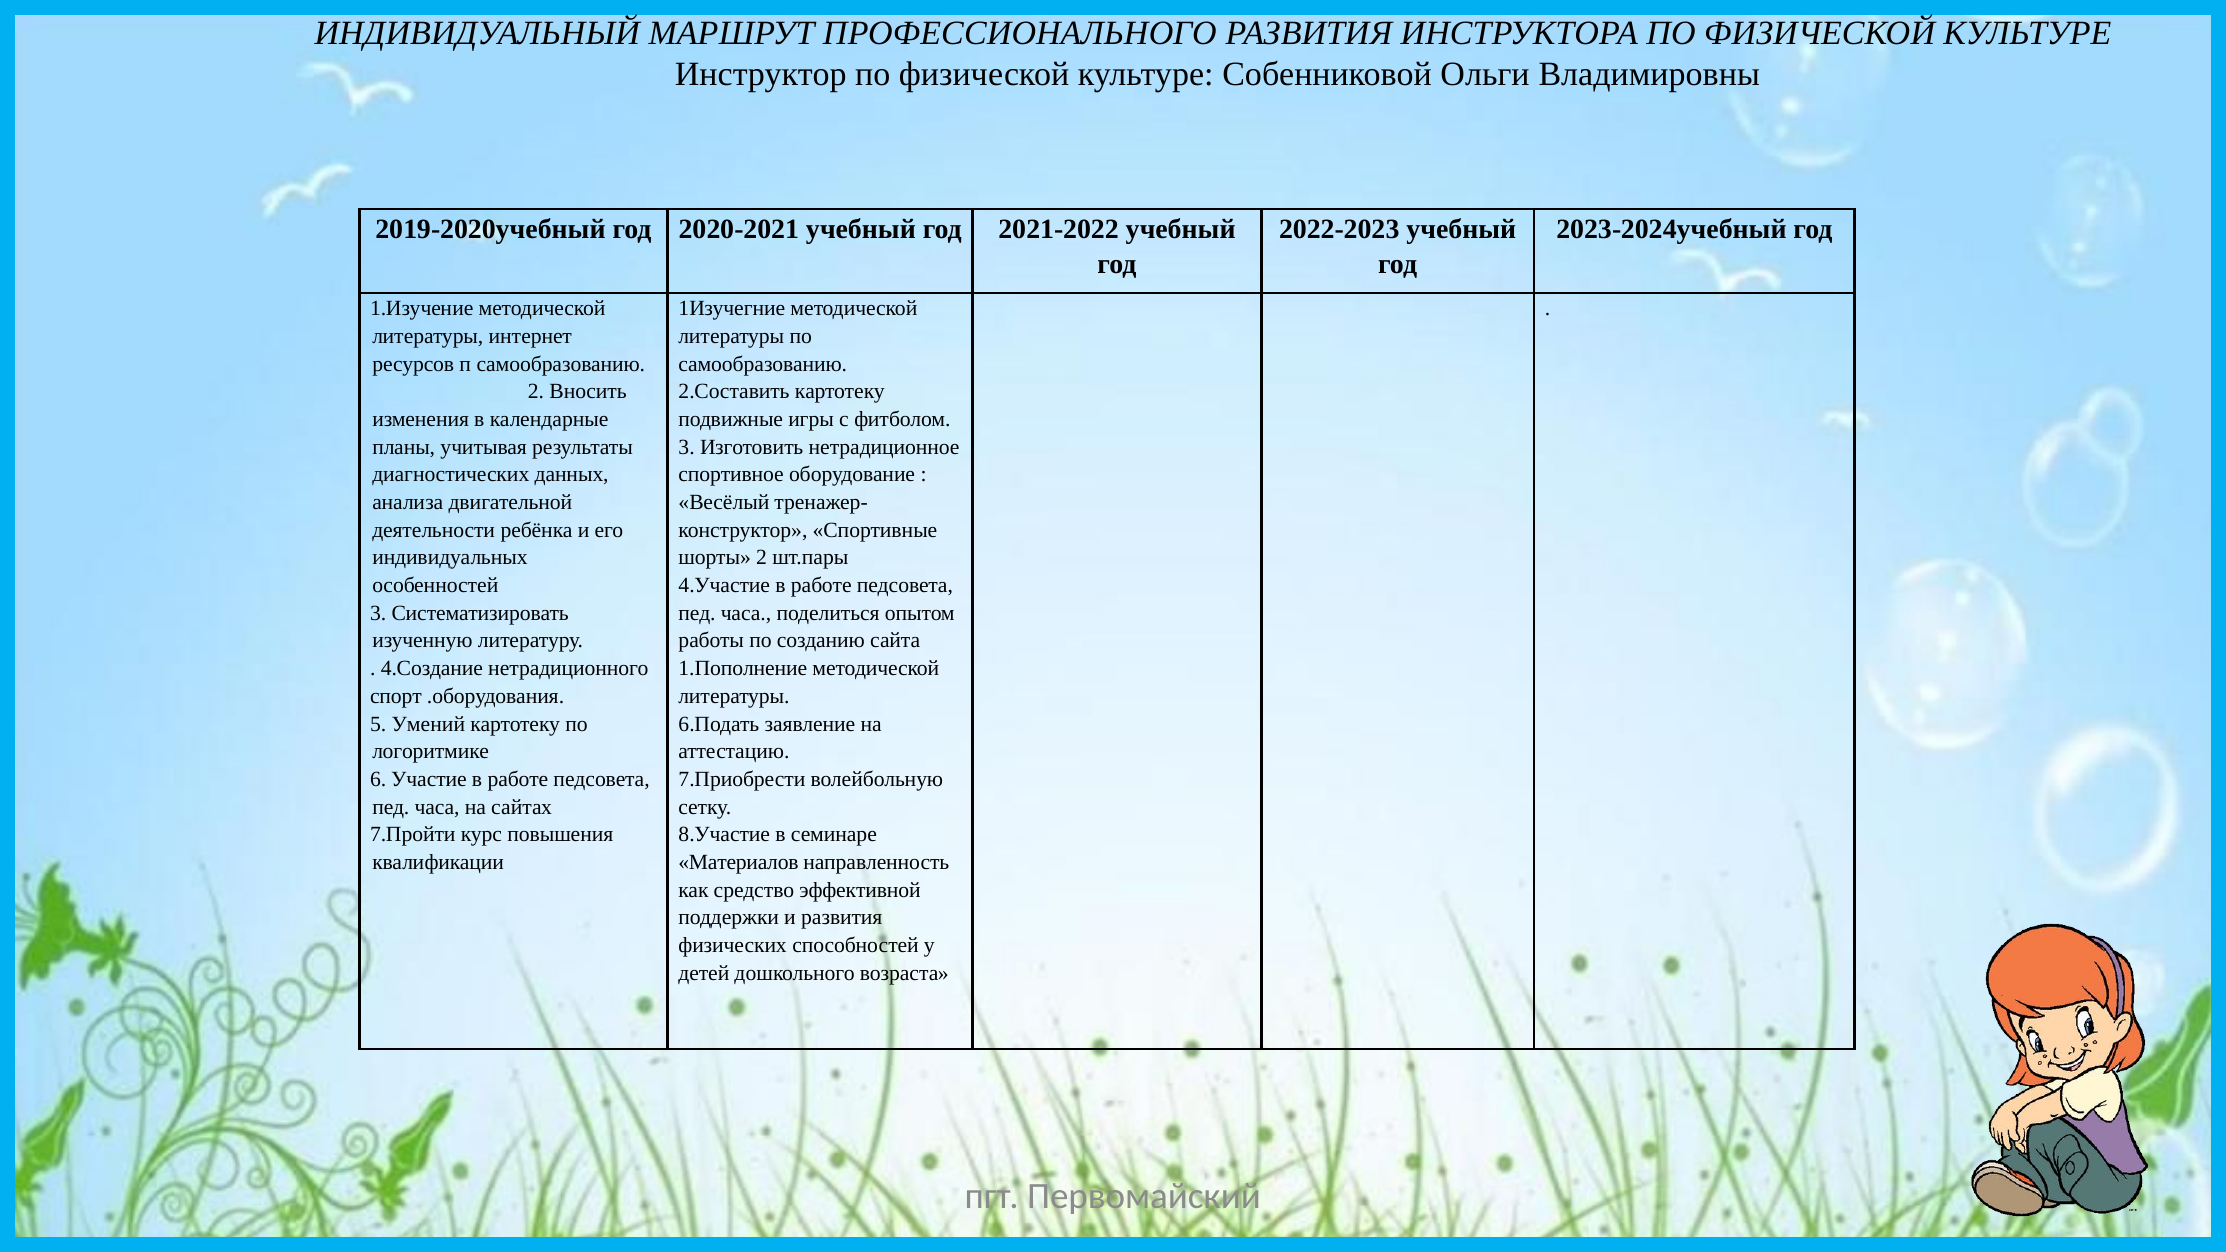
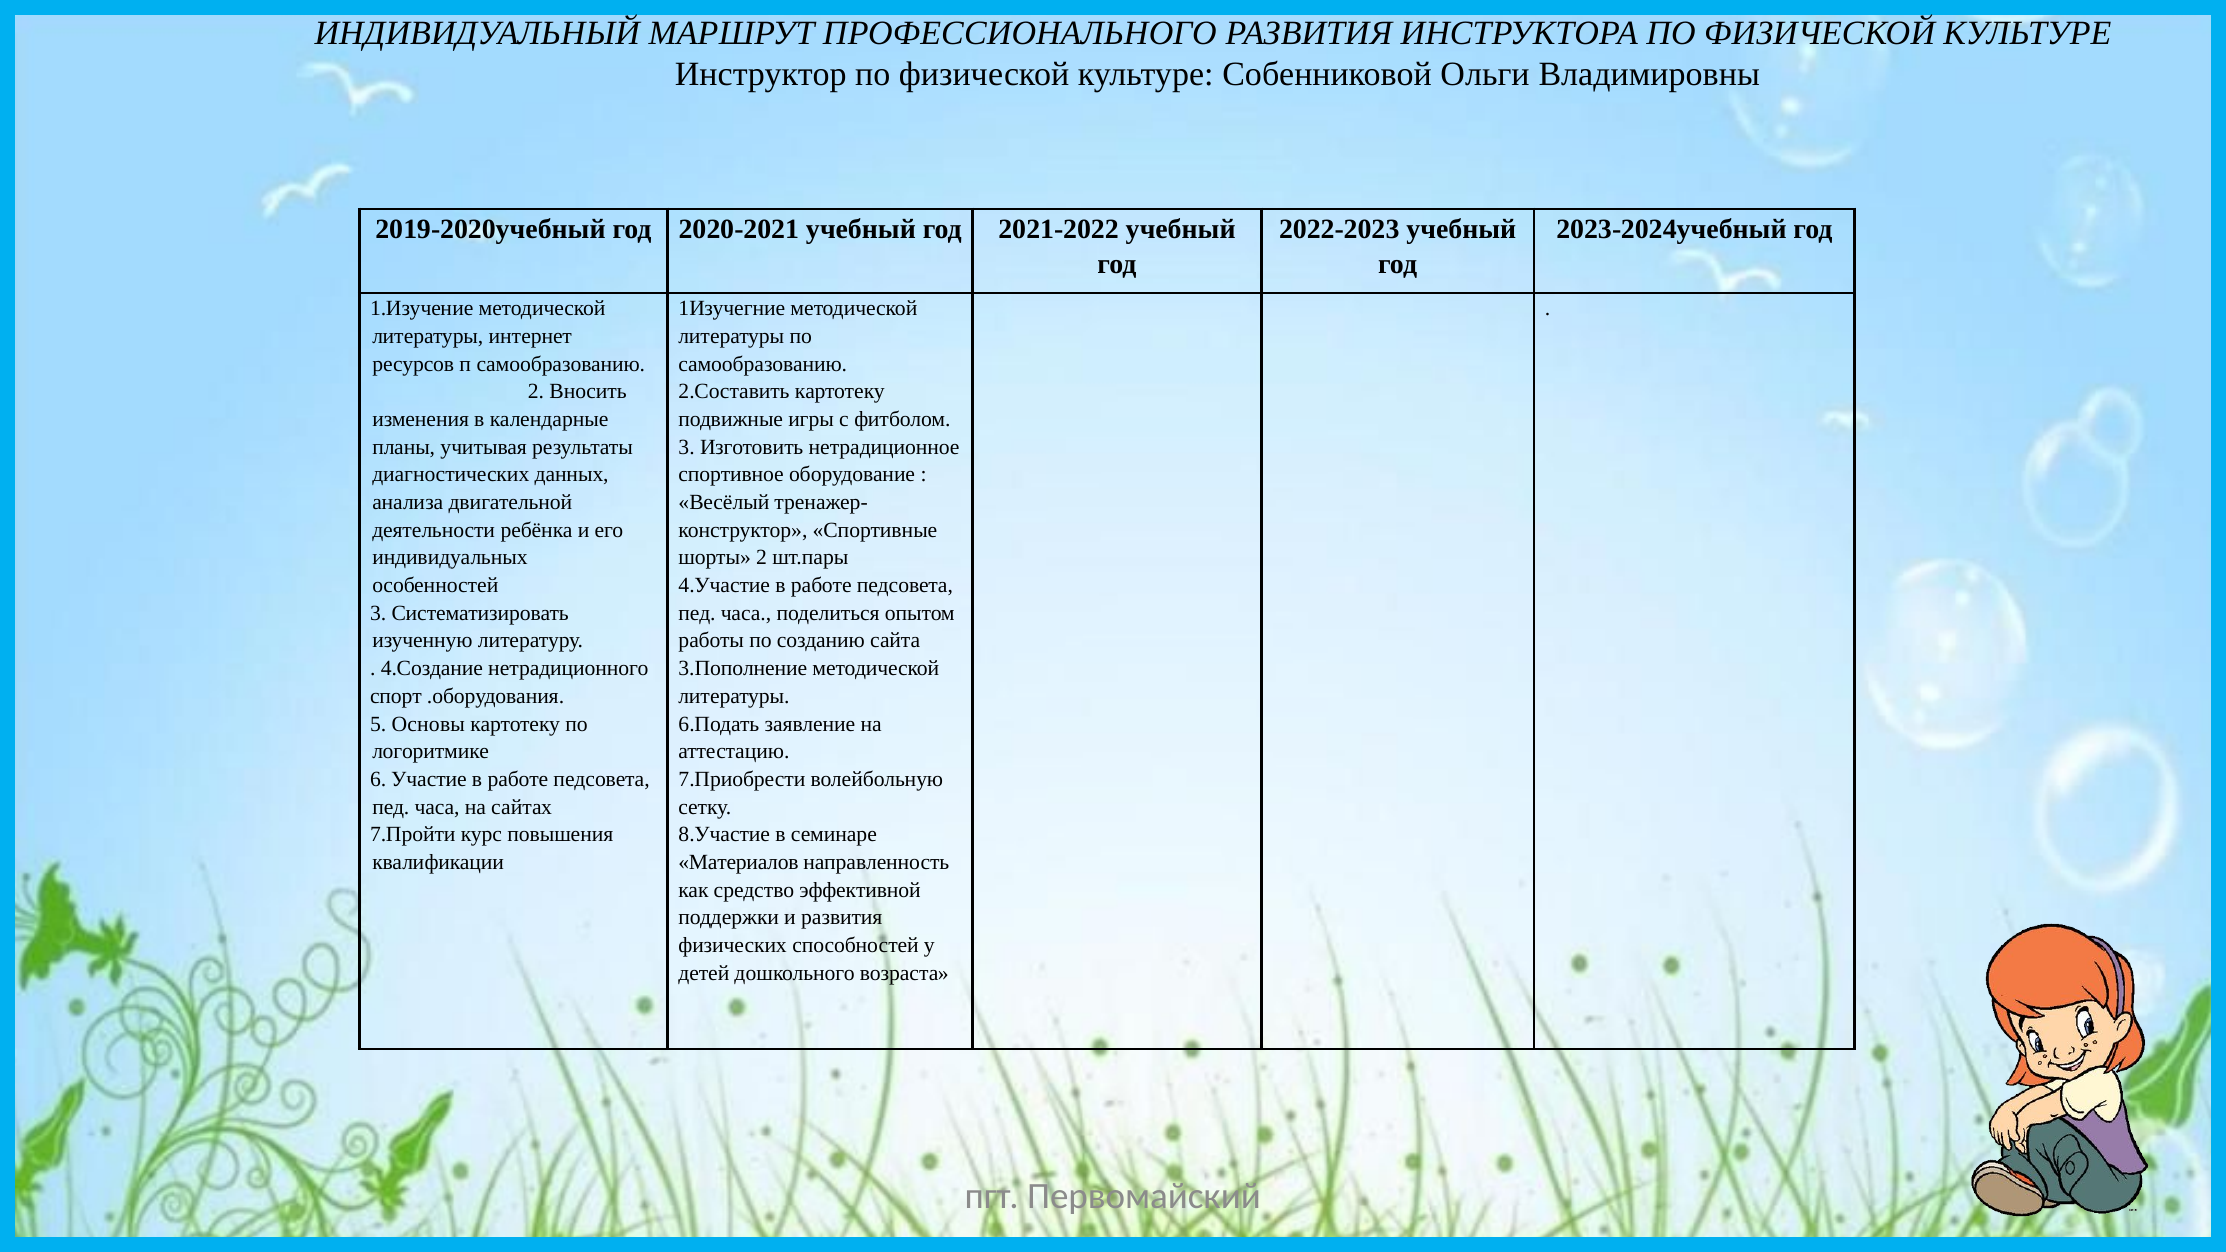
1.Пополнение: 1.Пополнение -> 3.Пополнение (743, 669)
Умений: Умений -> Основы (428, 724)
